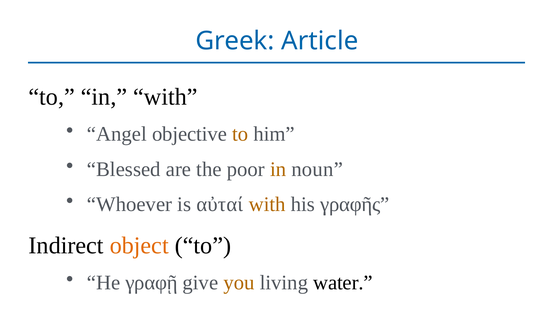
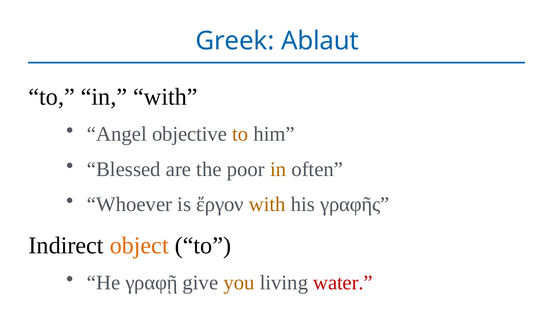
Article: Article -> Ablaut (320, 41)
noun: noun -> often (317, 169)
αὐταί: αὐταί -> ἔργον (220, 205)
water colour: black -> red (343, 283)
